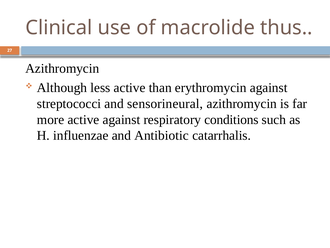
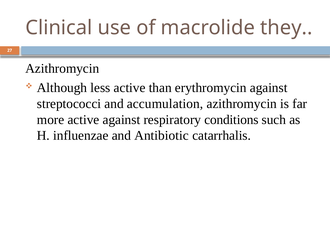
thus: thus -> they (286, 28)
sensorineural: sensorineural -> accumulation (165, 103)
